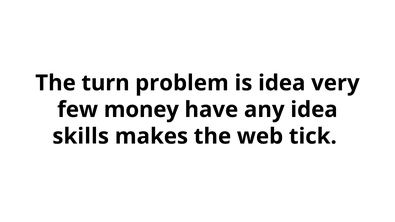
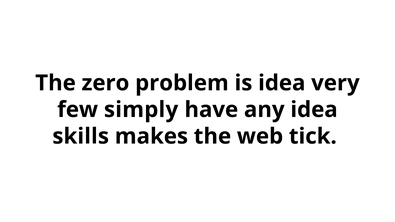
turn: turn -> zero (105, 83)
money: money -> simply (141, 110)
